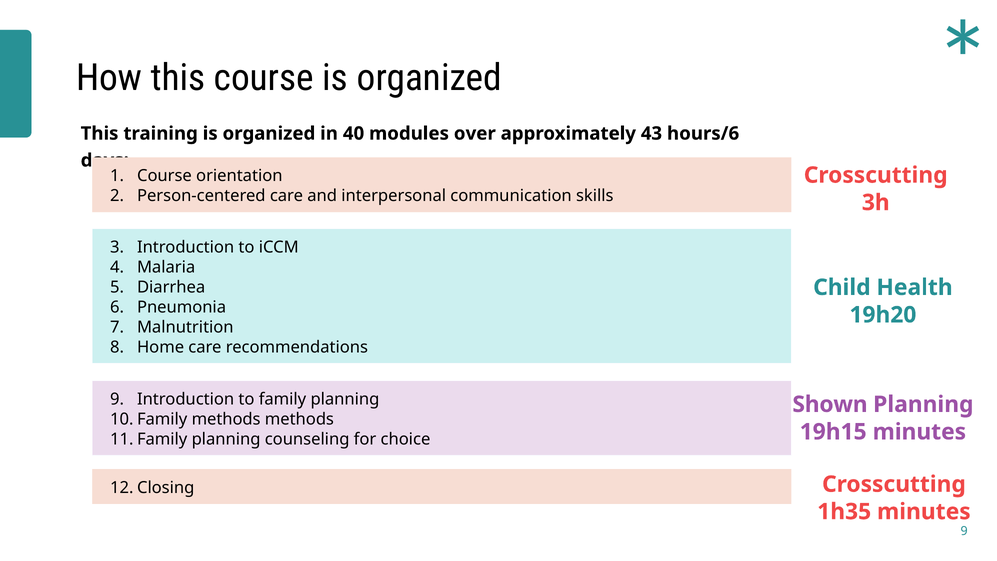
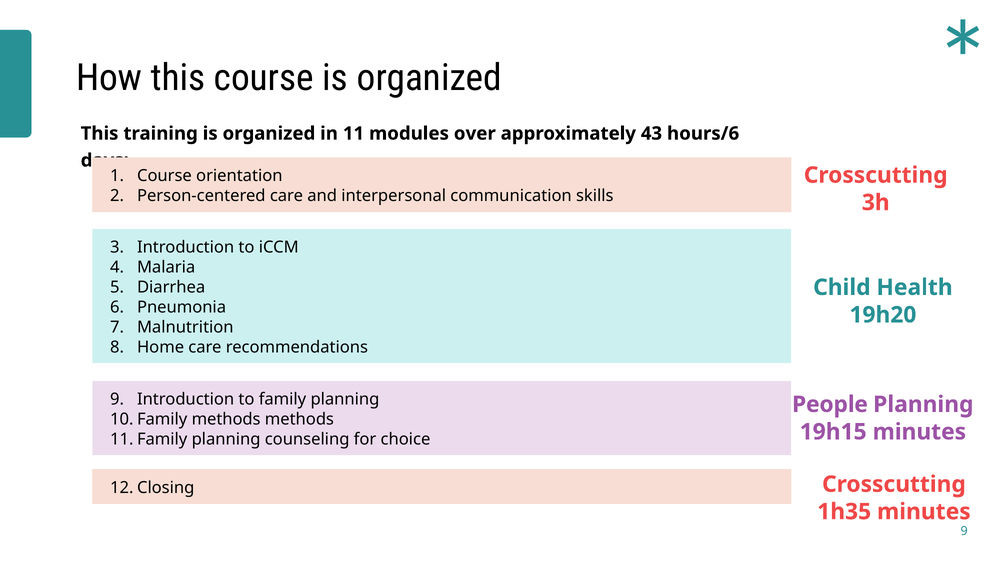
40: 40 -> 11 (354, 133)
Shown: Shown -> People (830, 404)
